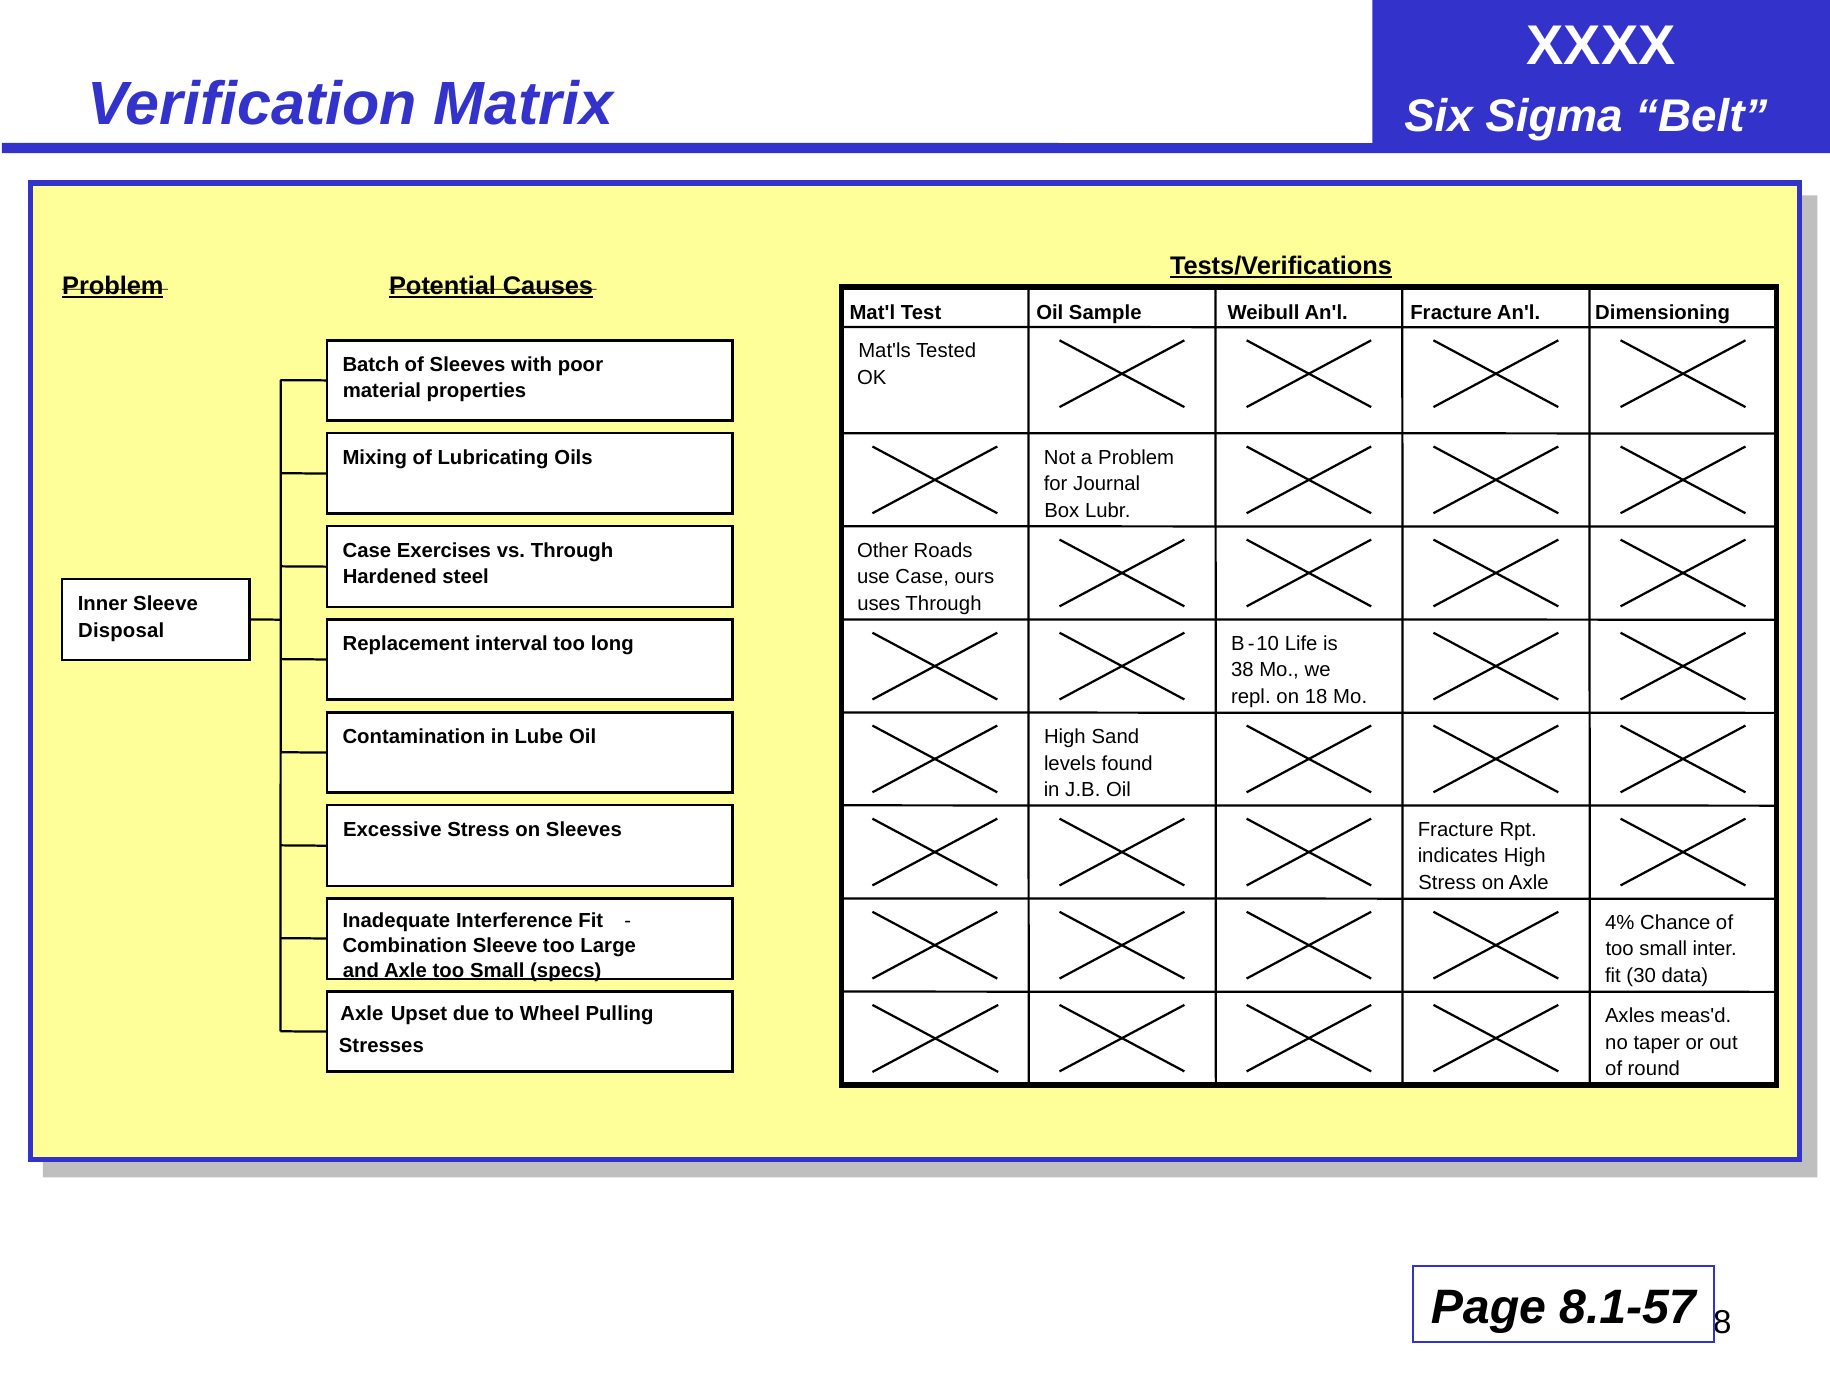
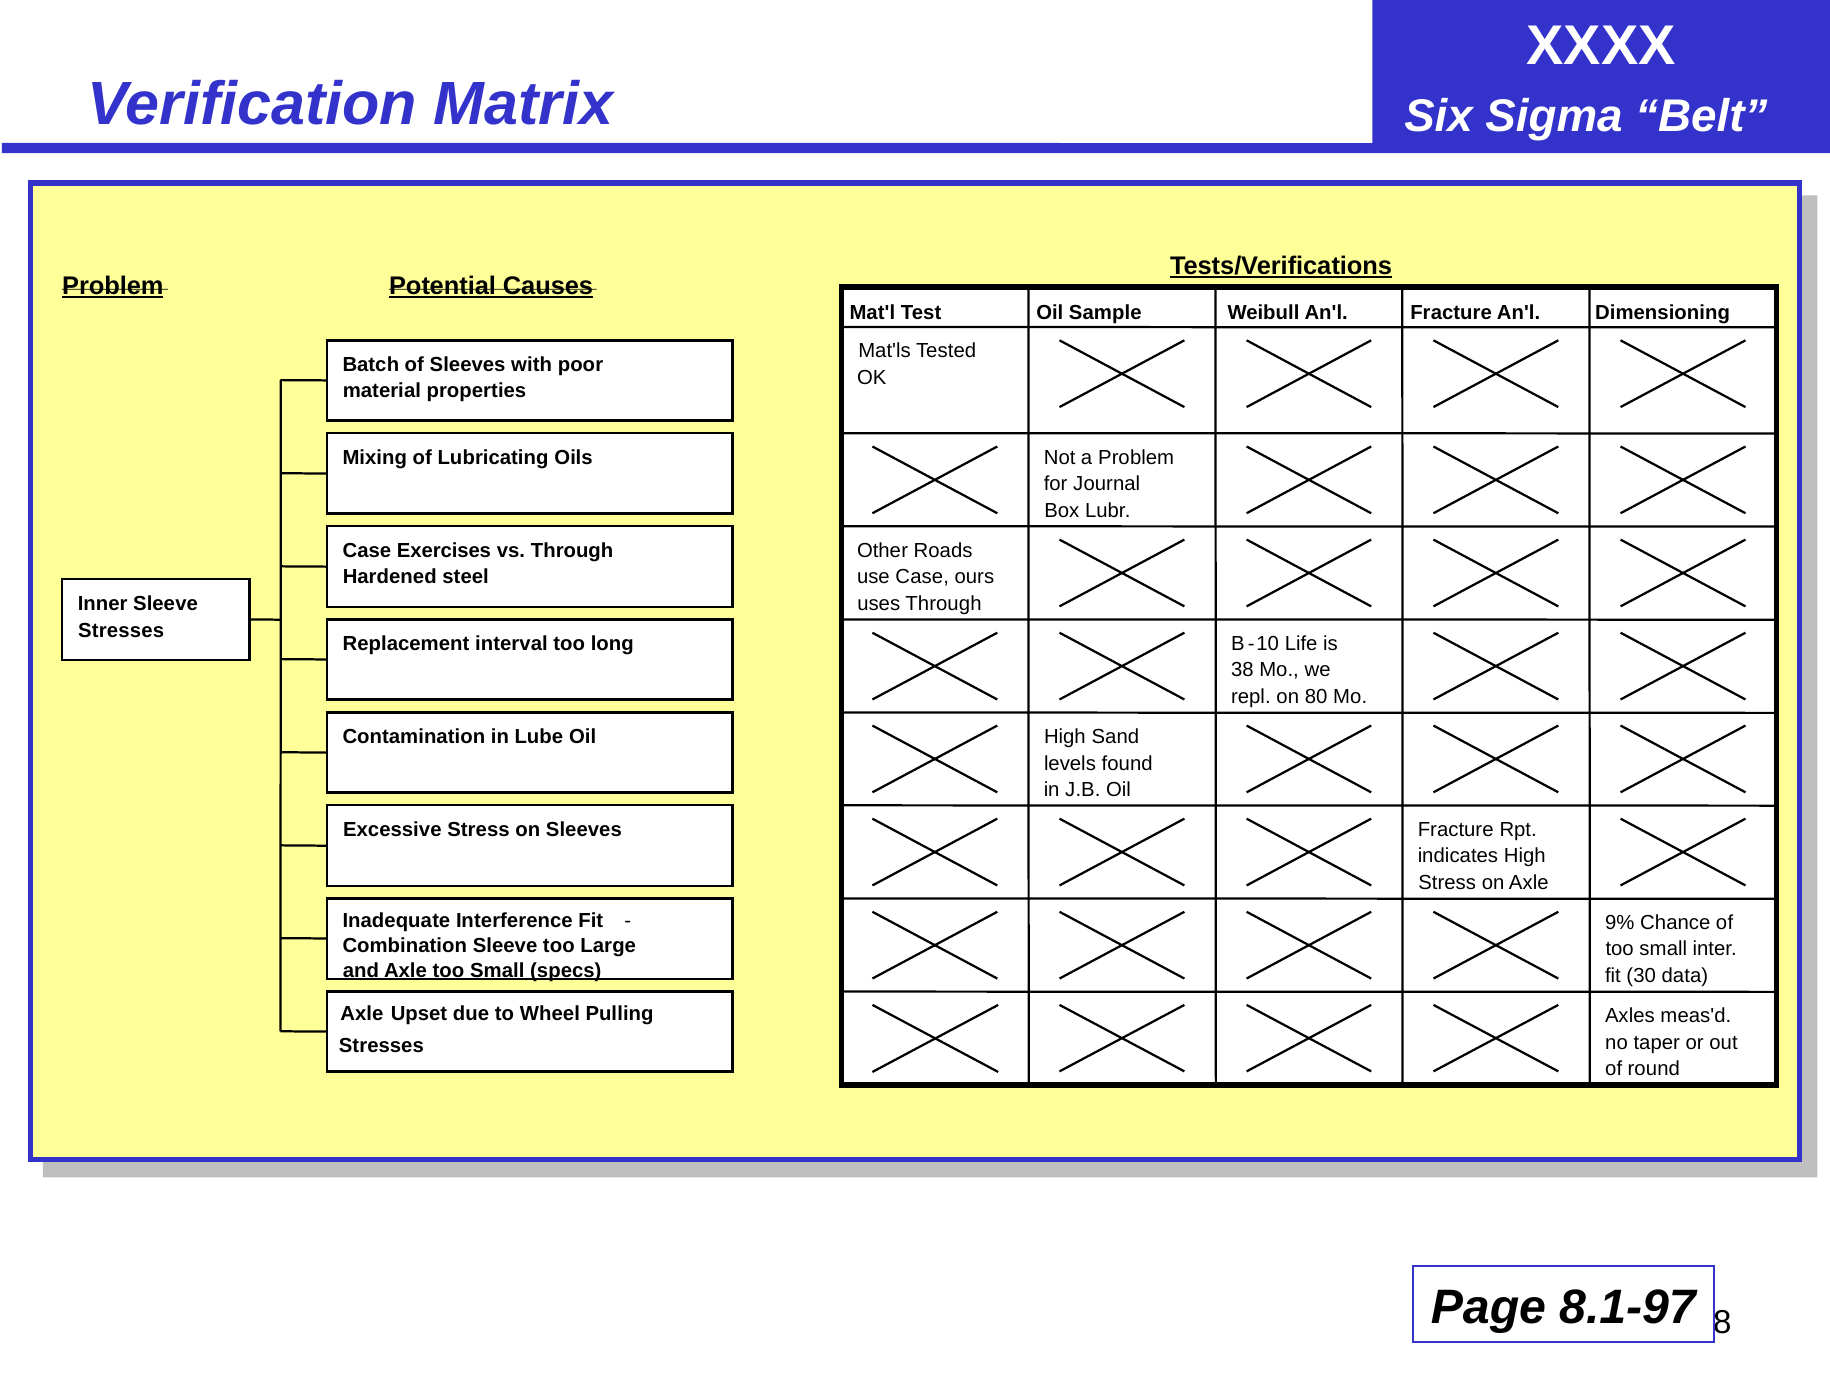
Disposal: Disposal -> Stresses (121, 630)
on 18: 18 -> 80 (1316, 697)
4%: 4% -> 9% (1620, 922)
8.1-57: 8.1-57 -> 8.1-97 (1628, 1307)
